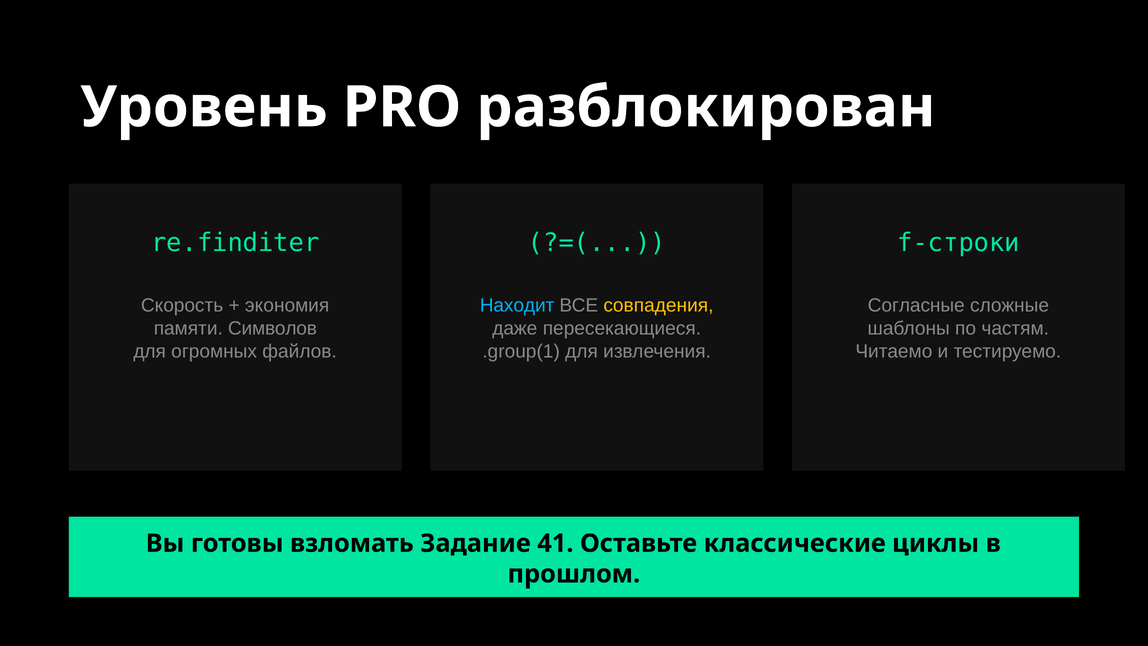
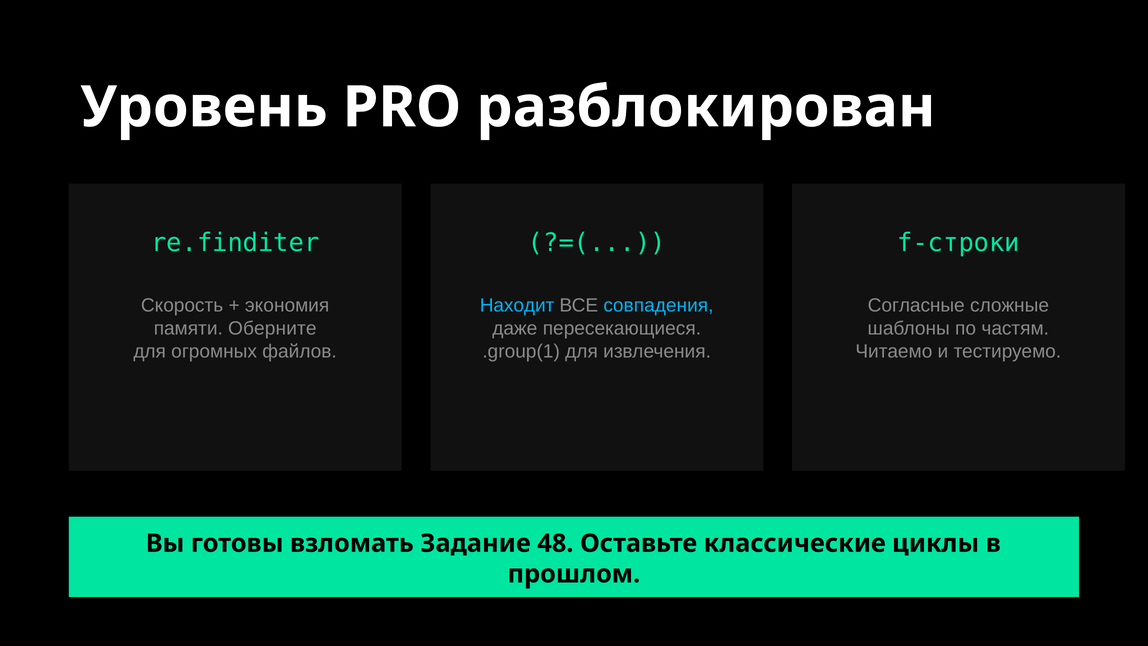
совпадения colour: yellow -> light blue (658, 305)
Символов: Символов -> Оберните (272, 328)
41: 41 -> 48 (555, 543)
